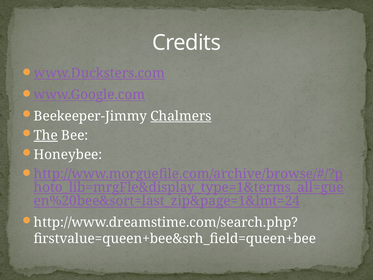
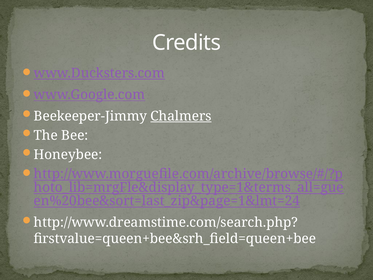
The underline: present -> none (46, 135)
